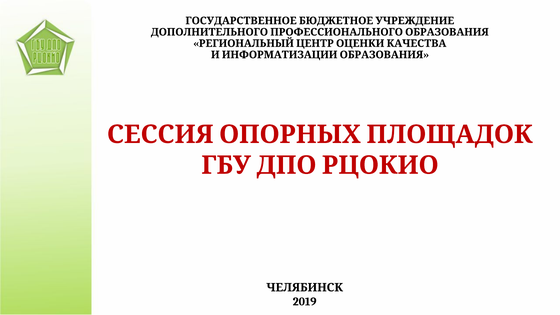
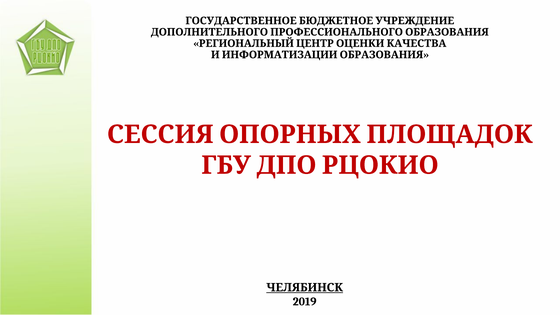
ЧЕЛЯБИНСК underline: none -> present (305, 287)
